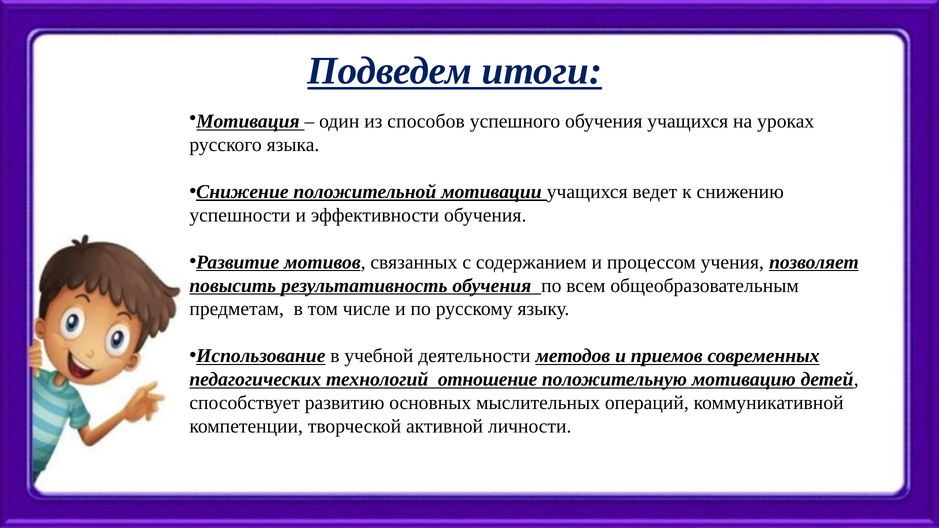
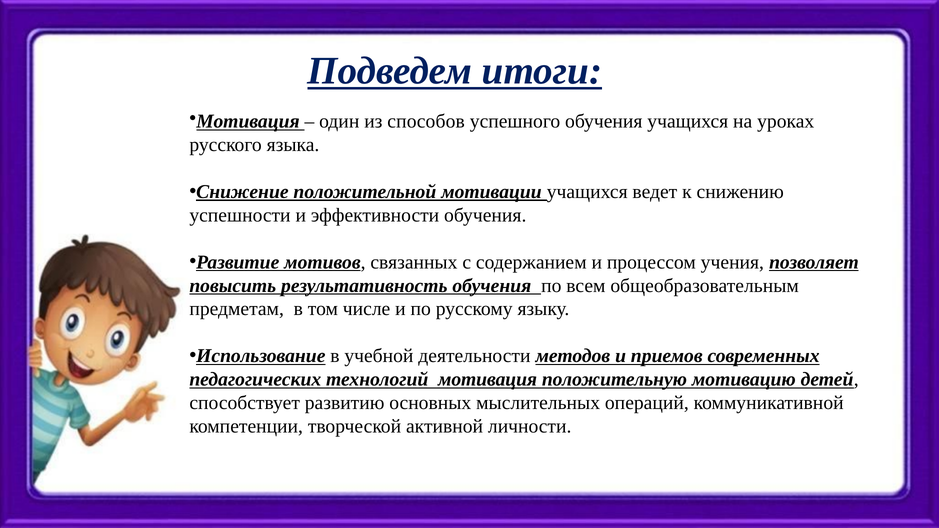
технологий отношение: отношение -> мотивация (488, 380)
